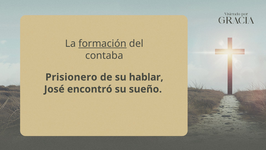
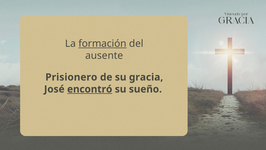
contaba: contaba -> ausente (104, 55)
hablar: hablar -> gracia (146, 77)
encontró underline: none -> present (90, 89)
